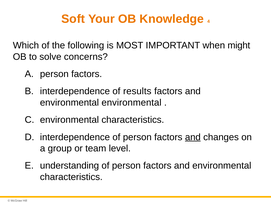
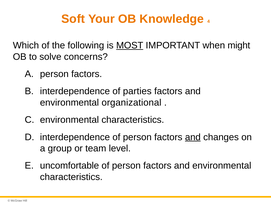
MOST underline: none -> present (130, 45)
results: results -> parties (137, 91)
environmental environmental: environmental -> organizational (131, 103)
understanding: understanding -> uncomfortable (69, 166)
